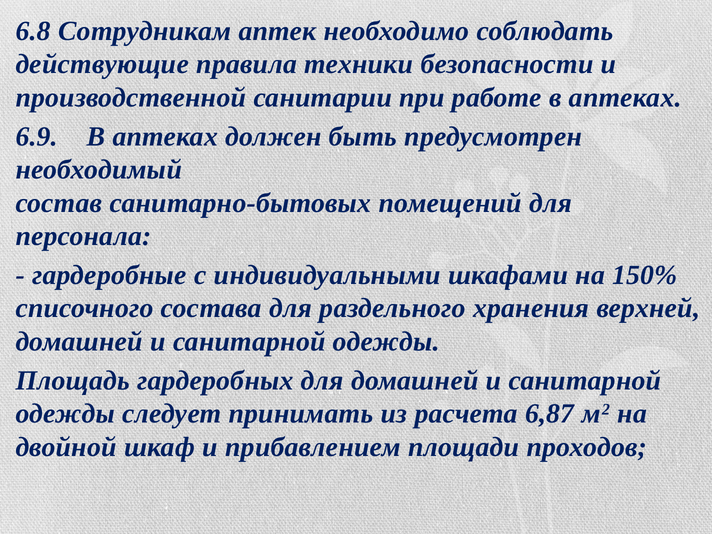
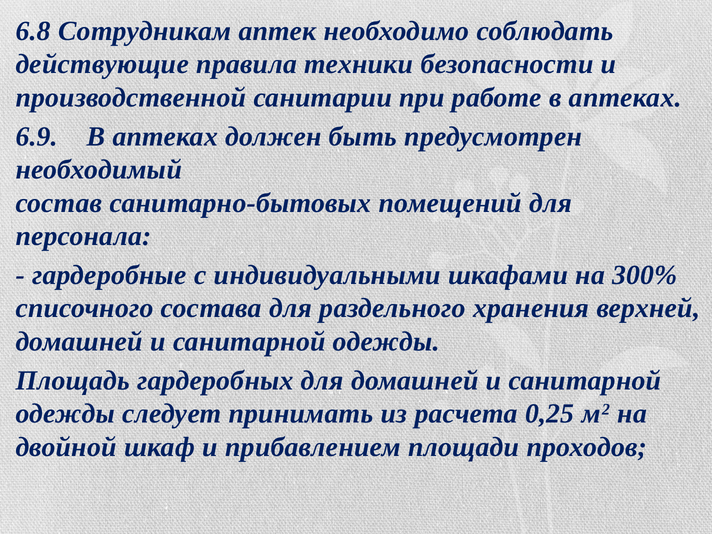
150%: 150% -> 300% (645, 275)
6,87: 6,87 -> 0,25 (550, 414)
